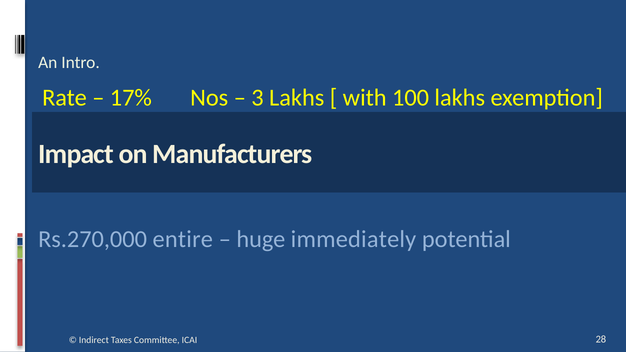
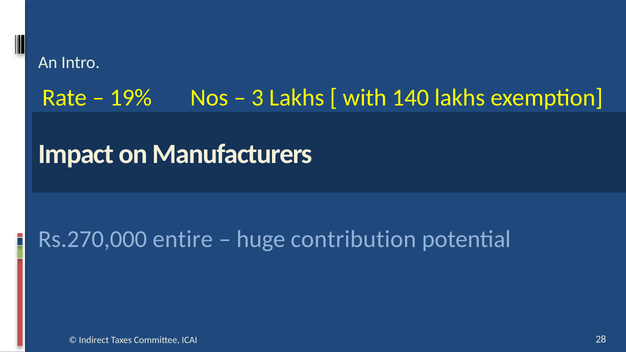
17%: 17% -> 19% (131, 98)
100: 100 -> 140 (411, 98)
immediately: immediately -> contribution (353, 239)
